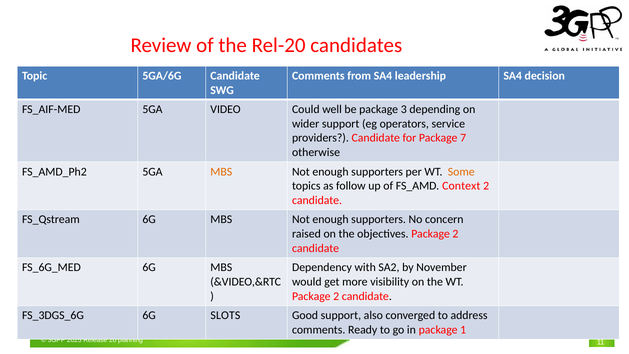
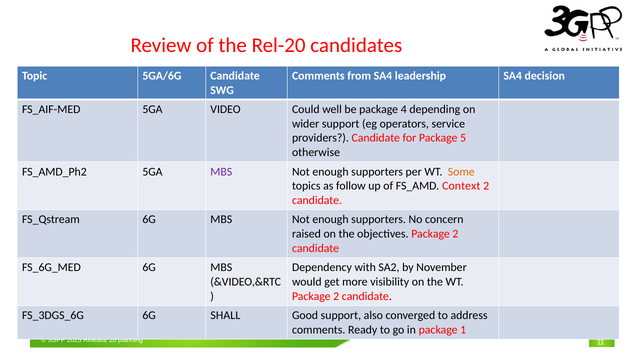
3: 3 -> 4 (404, 109)
7: 7 -> 5 (463, 138)
MBS colour: orange -> purple (221, 172)
SLOTS: SLOTS -> SHALL (225, 315)
